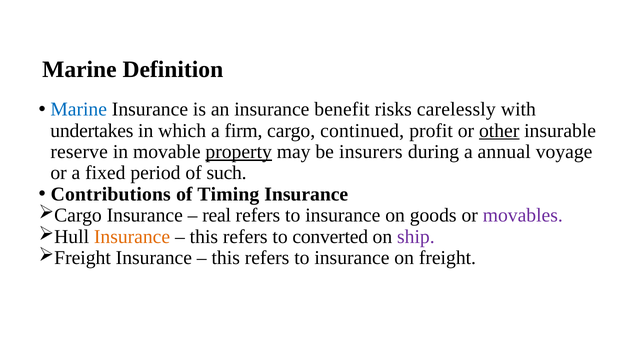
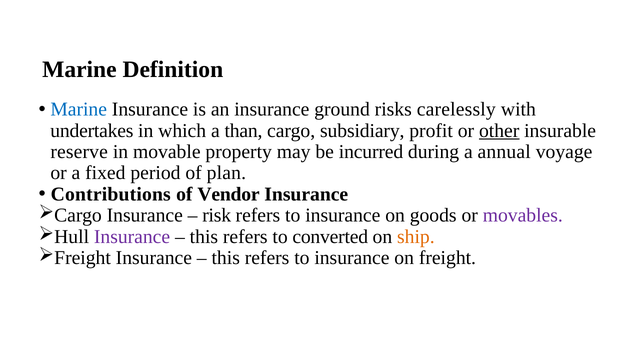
benefit: benefit -> ground (342, 110)
firm: firm -> than (243, 131)
continued: continued -> subsidiary (362, 131)
property underline: present -> none (239, 152)
insurers: insurers -> incurred (371, 152)
such: such -> plan (226, 173)
Timing: Timing -> Vendor (229, 194)
real: real -> risk (217, 216)
Insurance colour: orange -> purple (132, 237)
ship colour: purple -> orange (416, 237)
